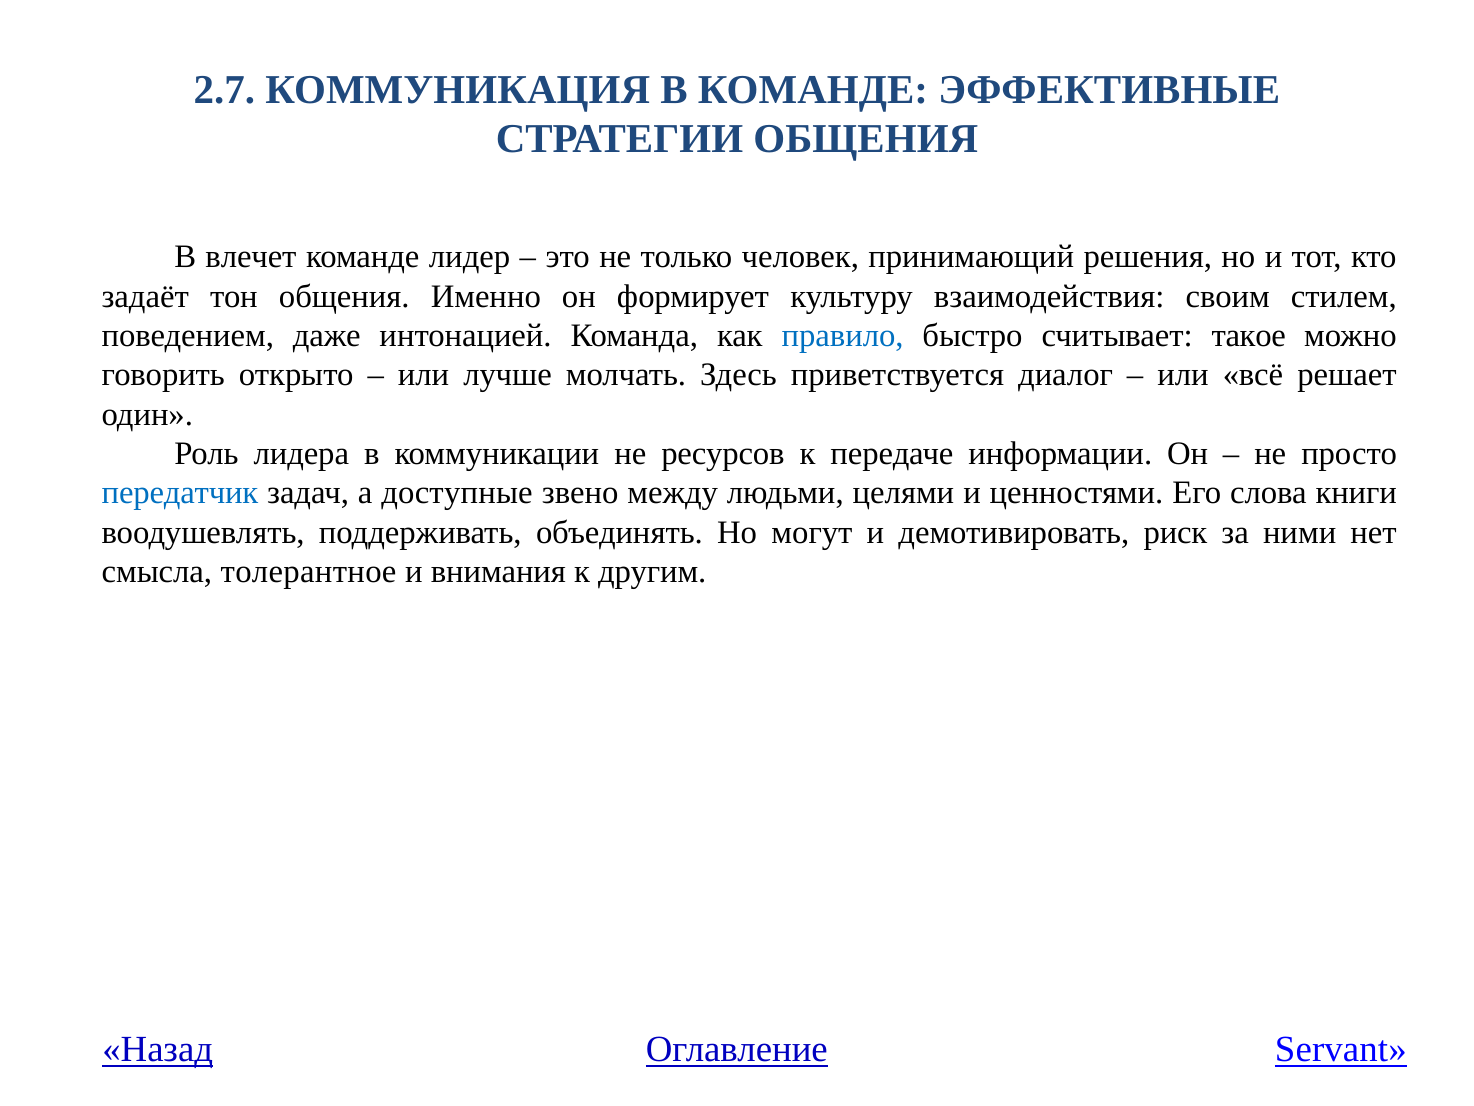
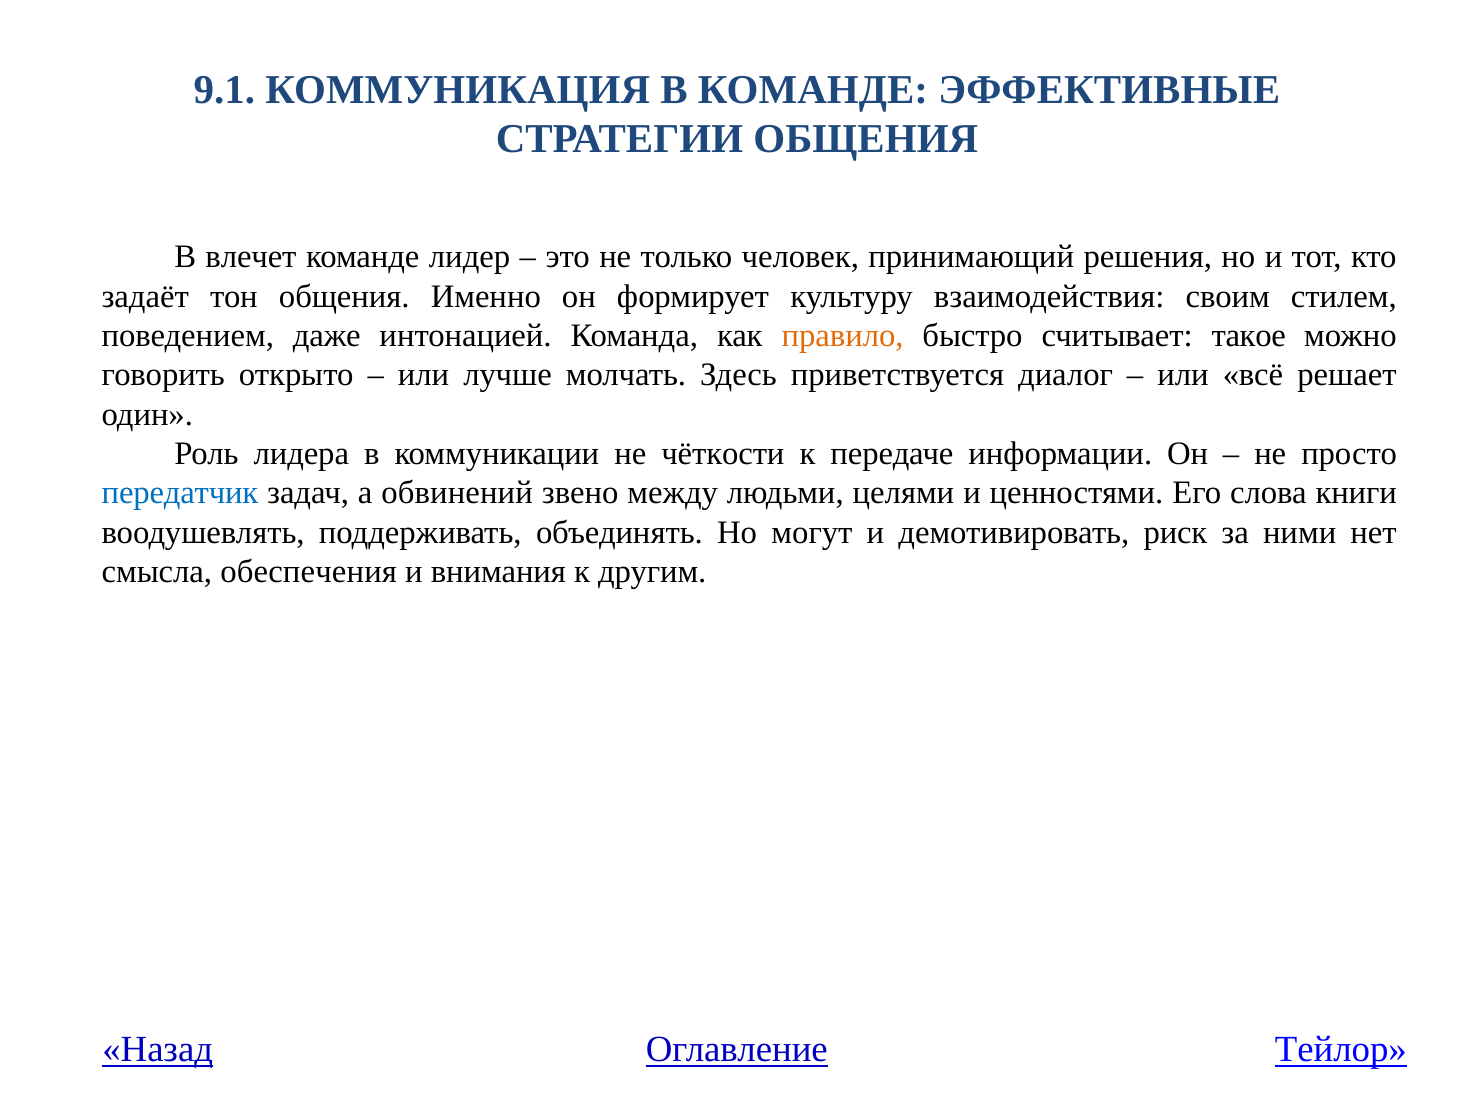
2.7: 2.7 -> 9.1 (224, 90)
правило colour: blue -> orange (843, 336)
ресурсов: ресурсов -> чёткости (723, 453)
доступные: доступные -> обвинений (457, 493)
толерантное: толерантное -> обеспечения (309, 571)
Servant: Servant -> Тейлор (1341, 1049)
